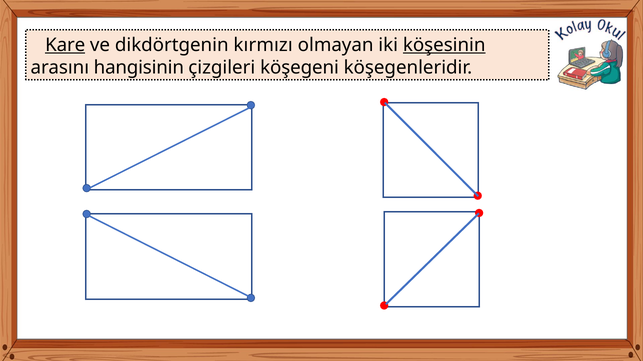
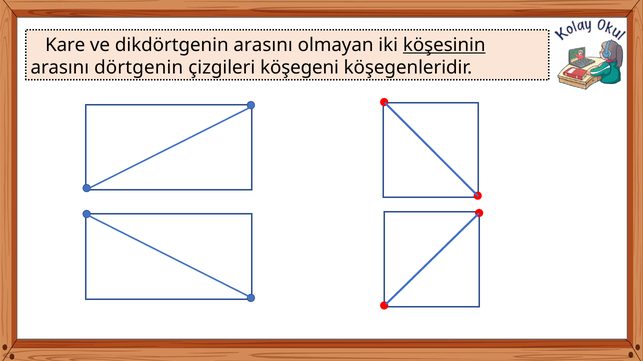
Kare underline: present -> none (65, 45)
dikdörtgenin kırmızı: kırmızı -> arasını (263, 45)
hangisinin: hangisinin -> dörtgenin (139, 67)
